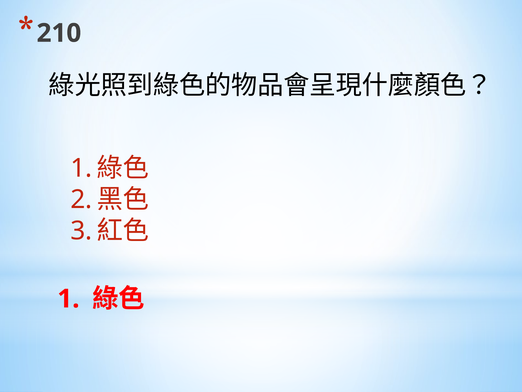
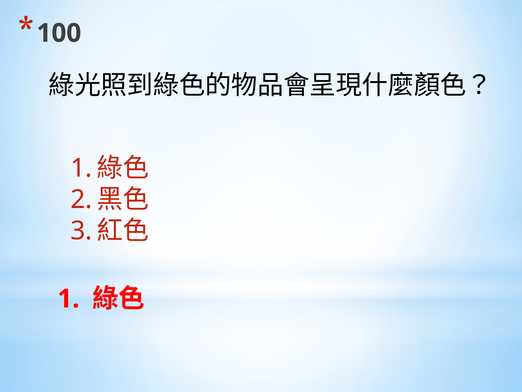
210: 210 -> 100 (59, 33)
